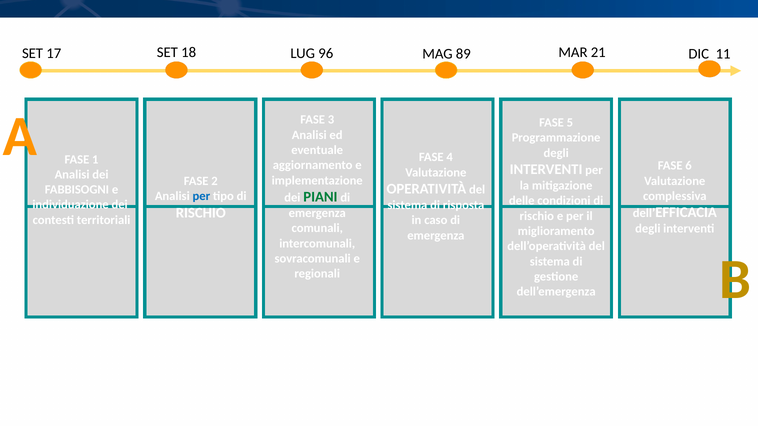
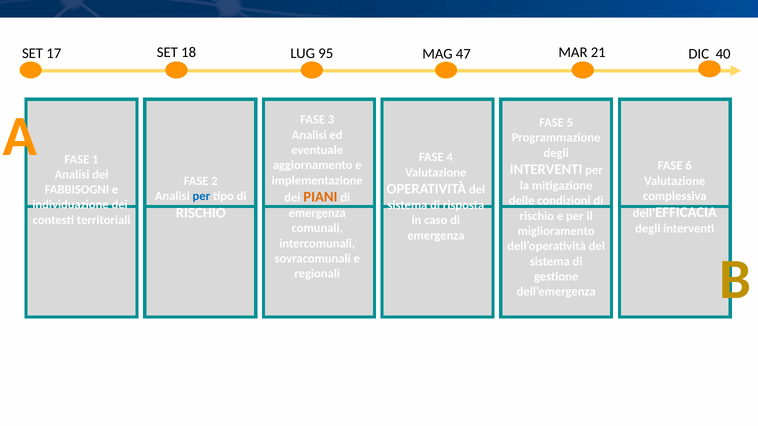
96: 96 -> 95 (326, 54)
89: 89 -> 47 (463, 54)
11: 11 -> 40 (723, 54)
PIANI colour: green -> orange (320, 197)
